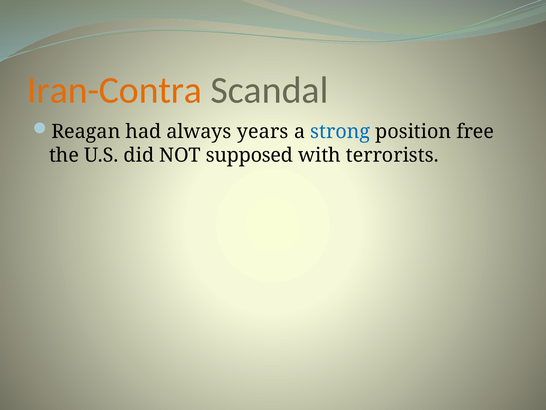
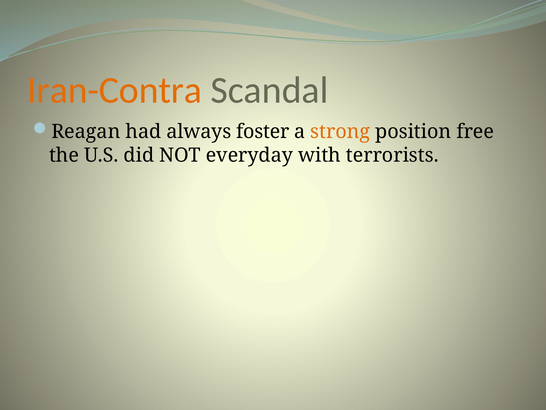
years: years -> foster (263, 131)
strong colour: blue -> orange (340, 131)
supposed: supposed -> everyday (249, 155)
